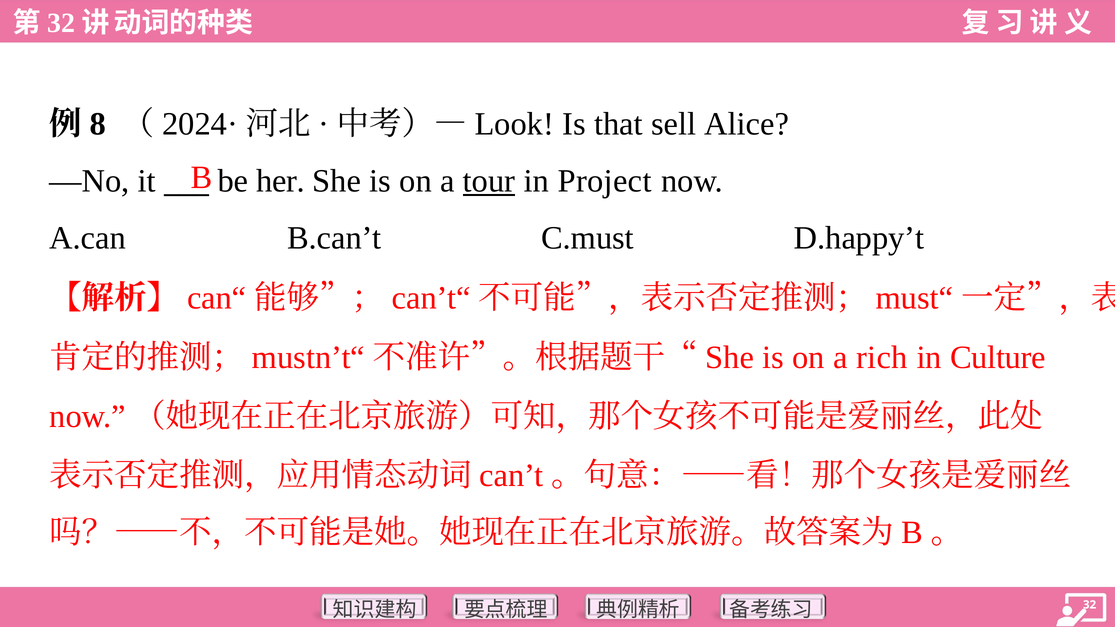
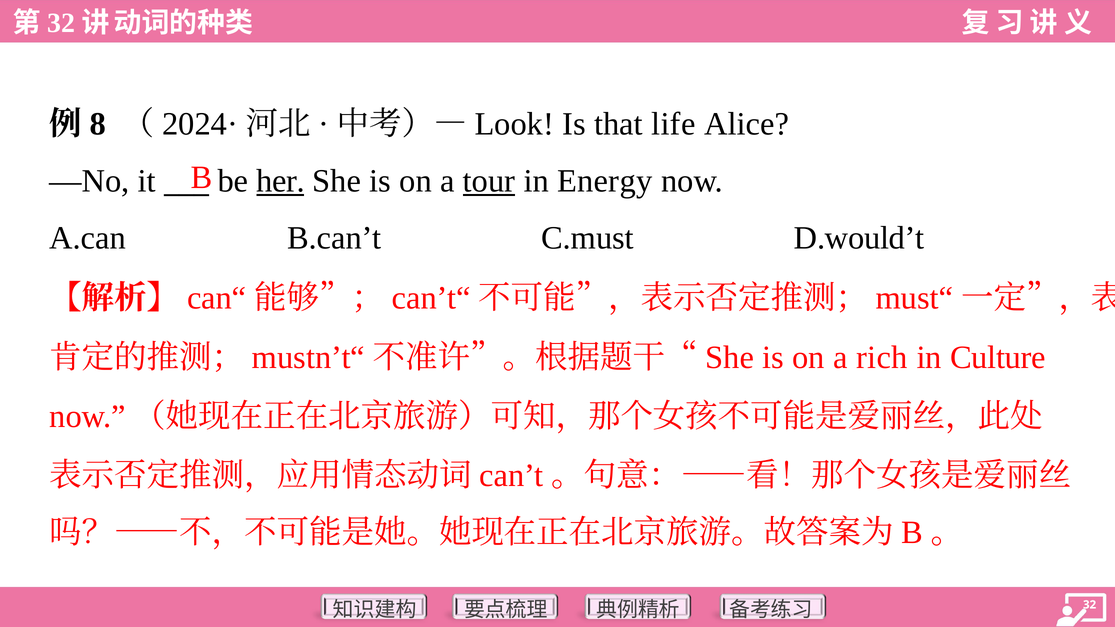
sell: sell -> life (673, 124)
her underline: none -> present (280, 181)
Project: Project -> Energy (605, 181)
D.happy’t: D.happy’t -> D.would’t (859, 238)
